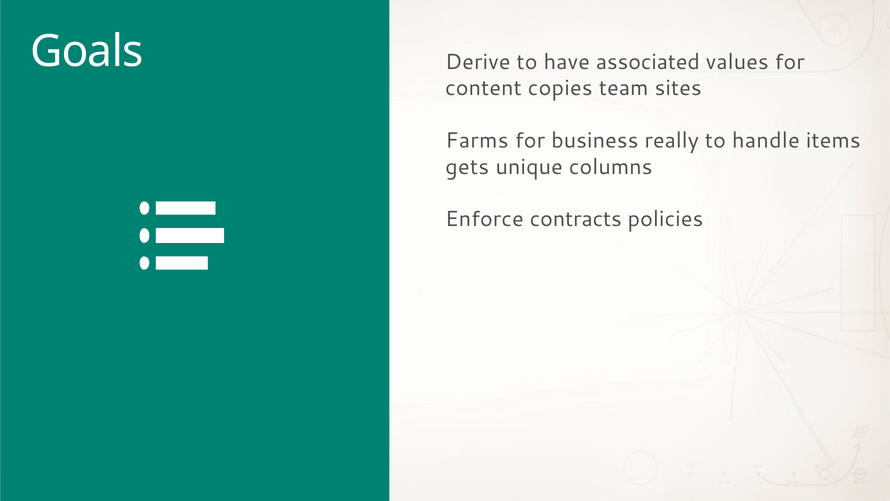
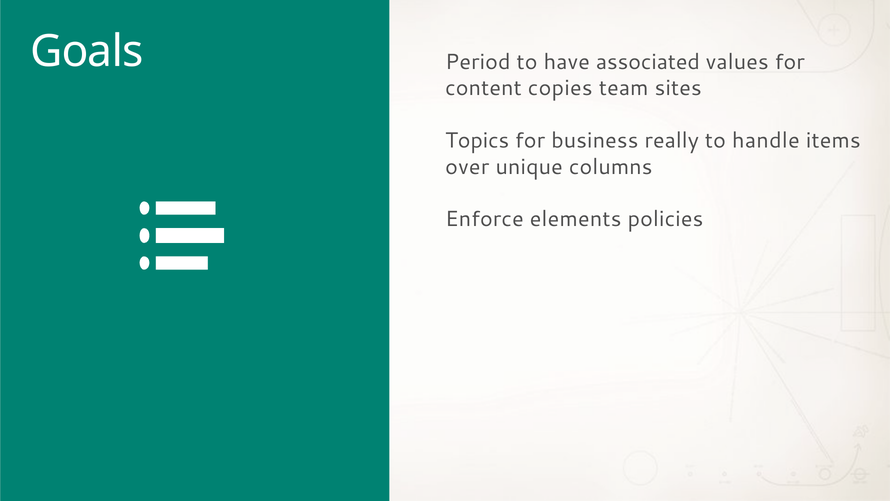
Derive: Derive -> Period (478, 62)
Farms: Farms -> Topics (477, 141)
gets: gets -> over (467, 167)
contracts: contracts -> elements (576, 219)
